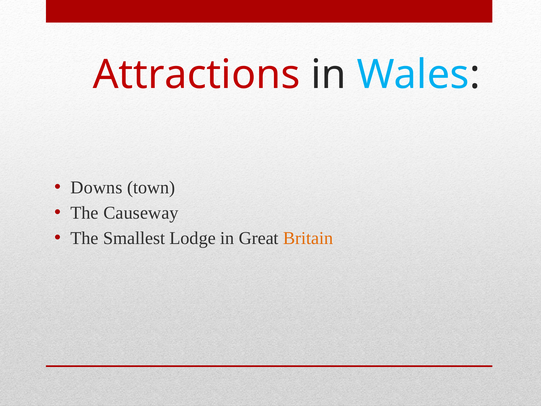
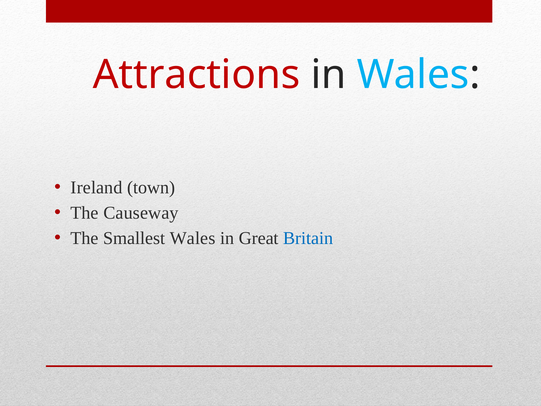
Downs: Downs -> Ireland (97, 187)
Smallest Lodge: Lodge -> Wales (193, 238)
Britain colour: orange -> blue (308, 238)
